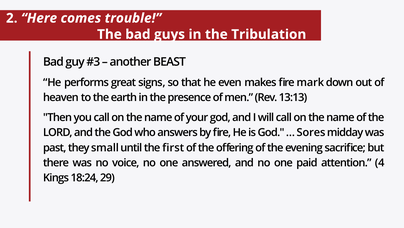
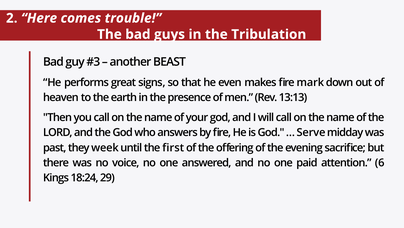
Sores: Sores -> Serve (311, 133)
small: small -> week (105, 148)
4: 4 -> 6 (380, 163)
